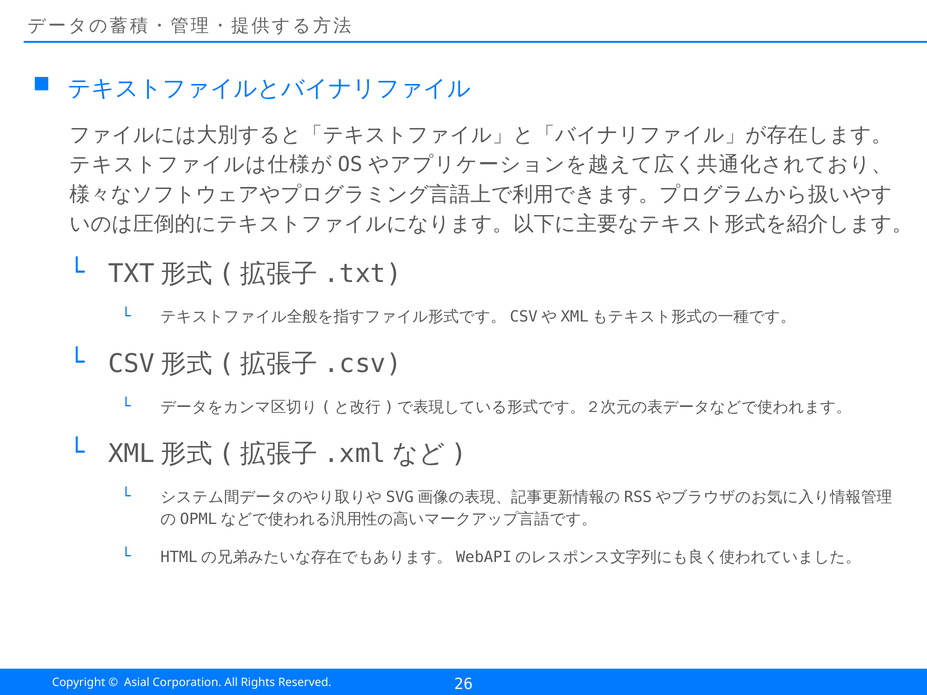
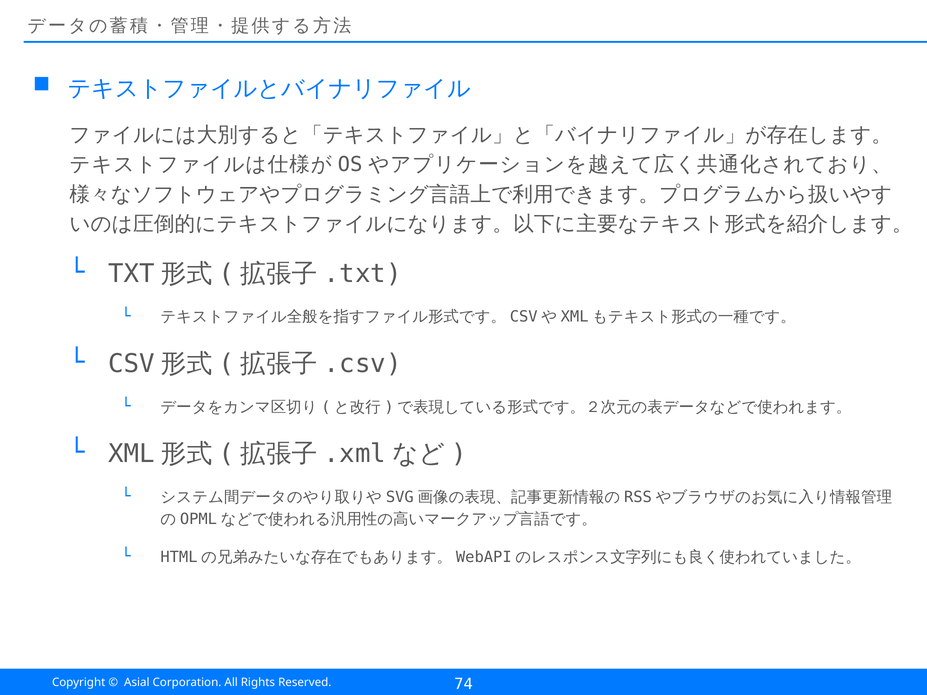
26: 26 -> 74 (464, 684)
